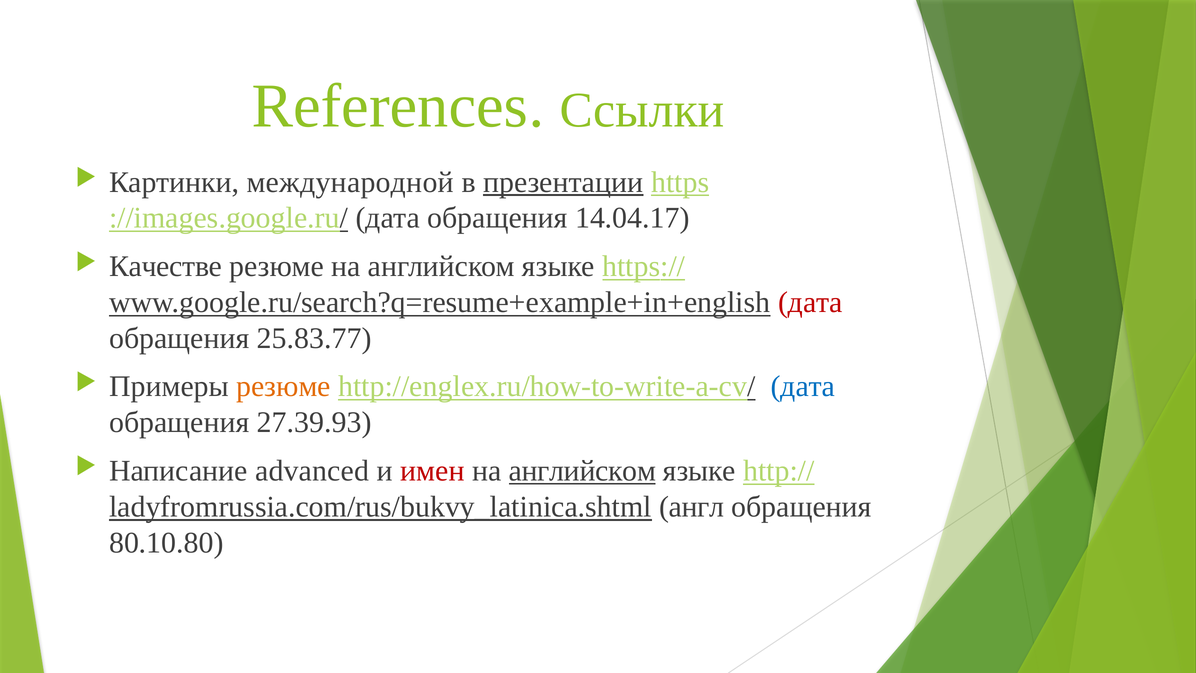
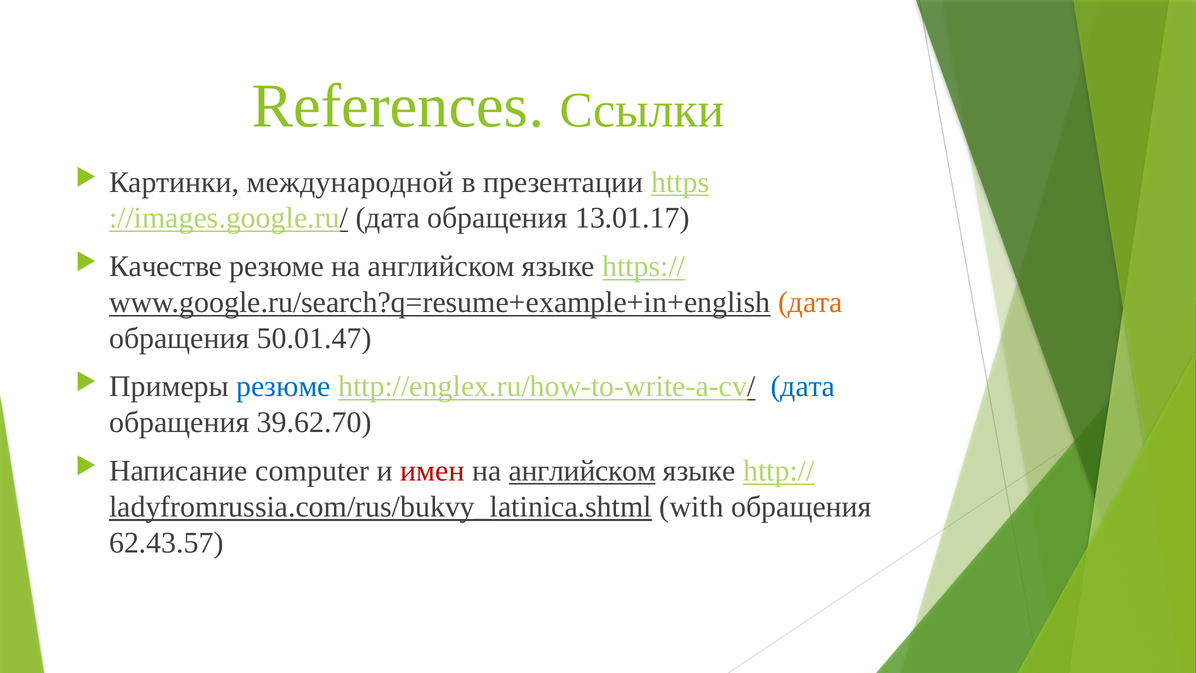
презентации underline: present -> none (563, 182)
14.04.17: 14.04.17 -> 13.01.17 (632, 218)
дата colour: red -> orange (810, 302)
25.83.77: 25.83.77 -> 50.01.47 (314, 338)
резюме colour: orange -> blue (283, 386)
27.39.93: 27.39.93 -> 39.62.70 (314, 422)
advanced: advanced -> computer (312, 471)
англ: англ -> with (691, 507)
80.10.80: 80.10.80 -> 62.43.57 (166, 542)
